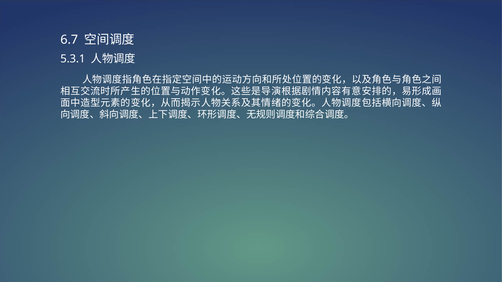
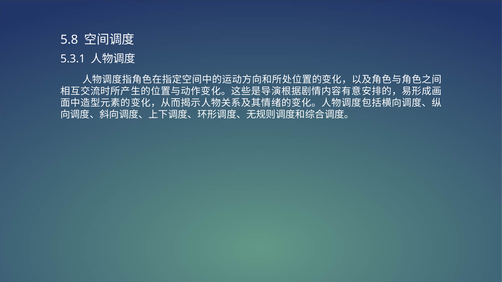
6.7: 6.7 -> 5.8 (69, 40)
